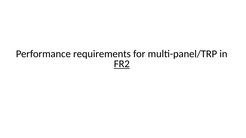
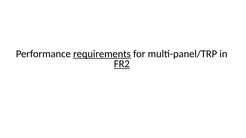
requirements underline: none -> present (102, 54)
